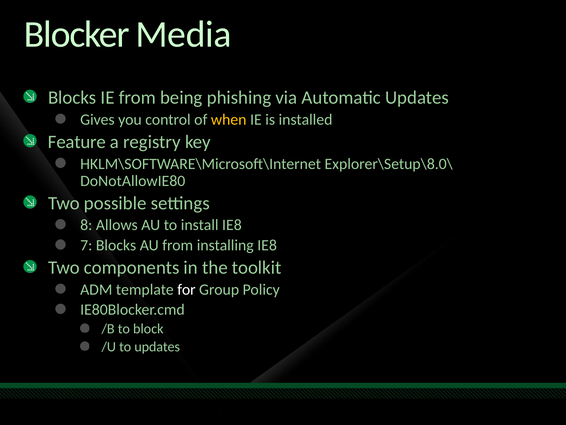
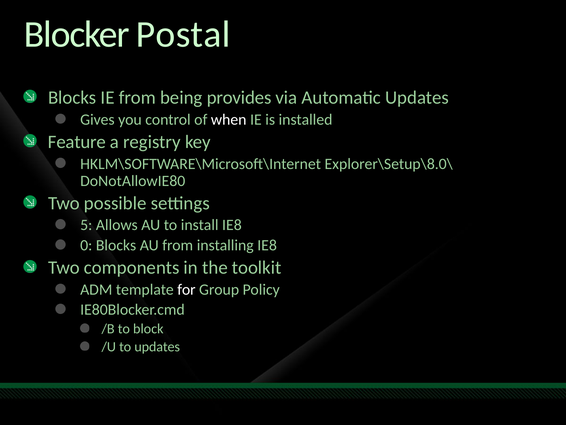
Media: Media -> Postal (183, 34)
phishing: phishing -> provides (239, 98)
when colour: yellow -> white (229, 119)
8: 8 -> 5 (86, 225)
7: 7 -> 0 (86, 245)
